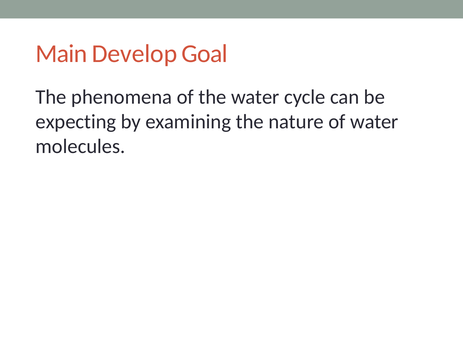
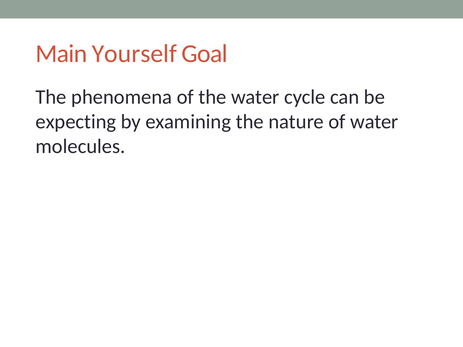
Develop: Develop -> Yourself (134, 54)
